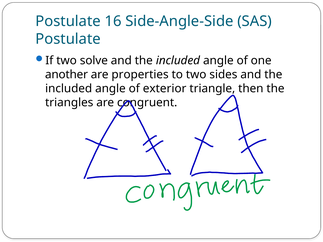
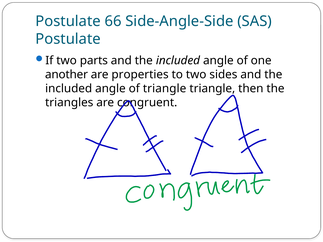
16: 16 -> 66 (113, 21)
solve: solve -> parts (94, 61)
of exterior: exterior -> triangle (165, 89)
